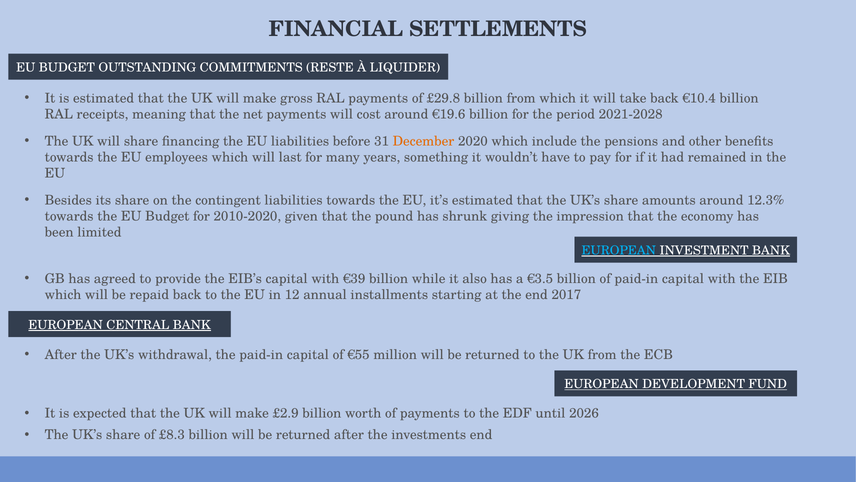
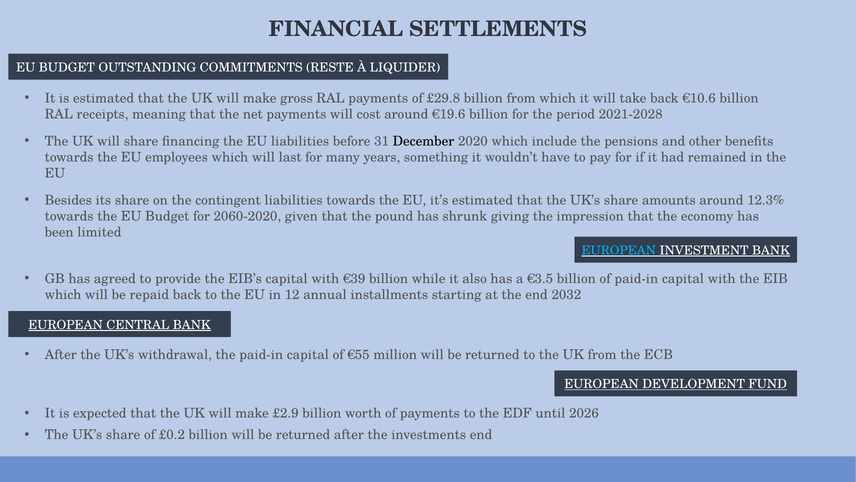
€10.4: €10.4 -> €10.6 (699, 98)
December colour: orange -> black (423, 141)
2010-2020: 2010-2020 -> 2060-2020 (247, 216)
2017: 2017 -> 2032 (566, 294)
£8.3: £8.3 -> £0.2 (172, 434)
